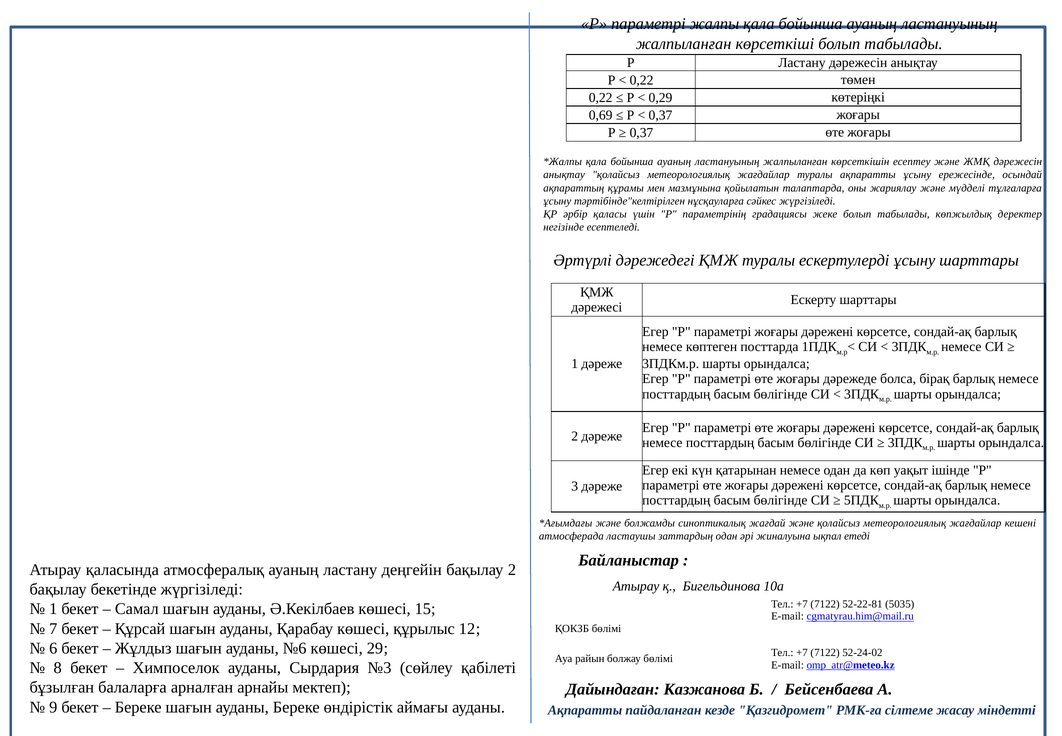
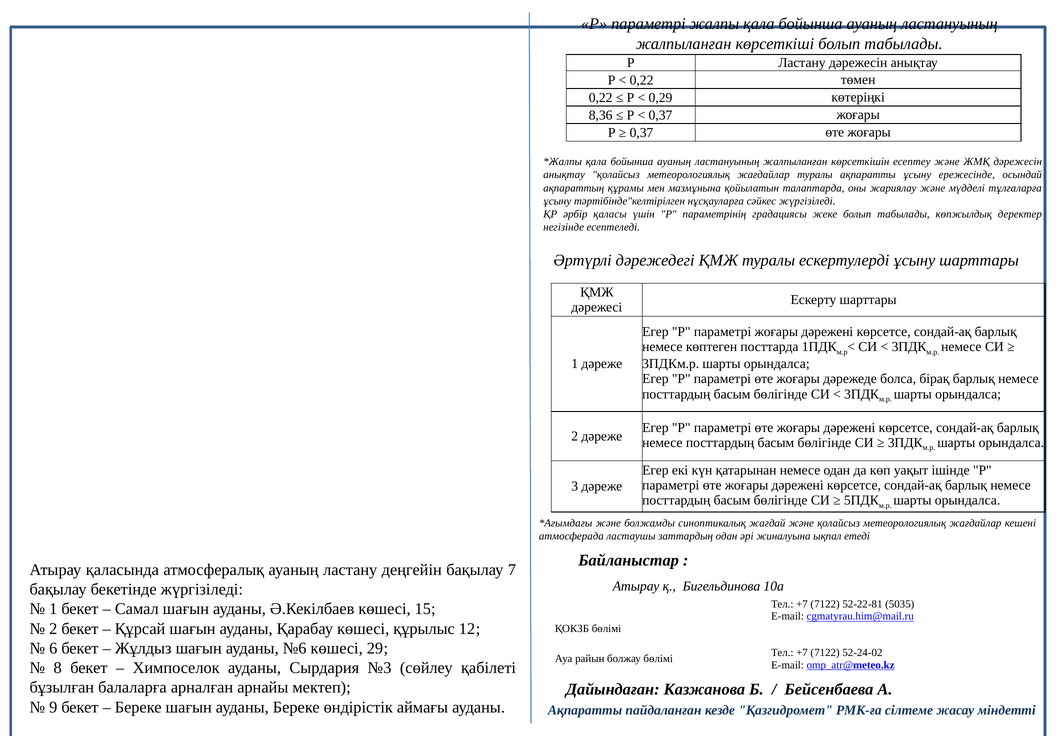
0,69: 0,69 -> 8,36 (601, 115)
бақылау 2: 2 -> 7 (512, 569)
7: 7 -> 2 (53, 628)
